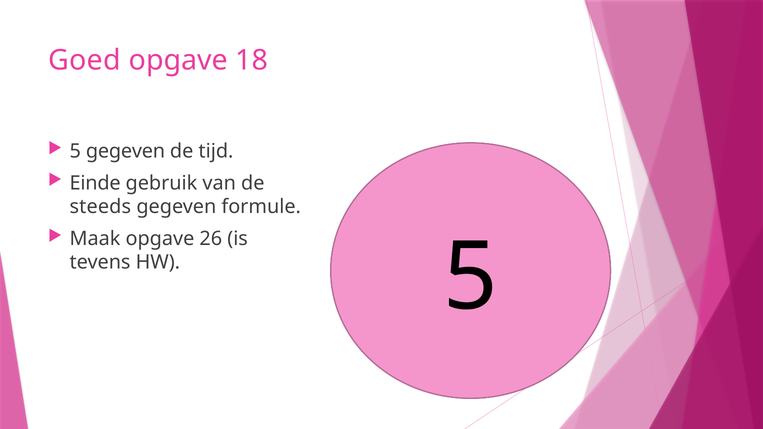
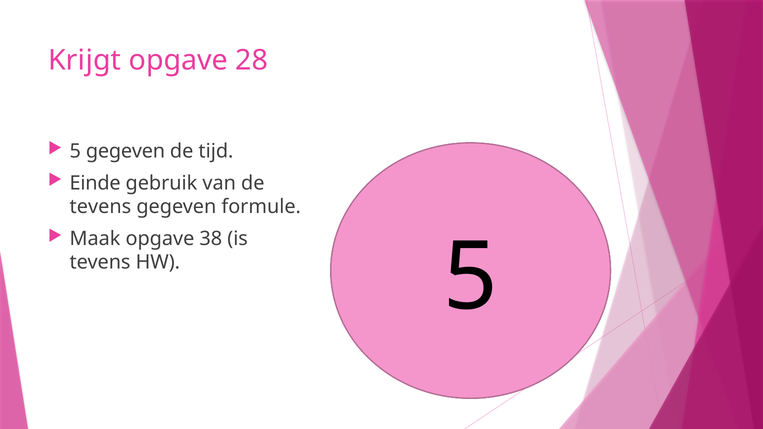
Goed: Goed -> Krijgt (85, 60)
18: 18 -> 28 (252, 60)
steeds: steeds -> tevens (100, 207)
26: 26 -> 38 (211, 239)
